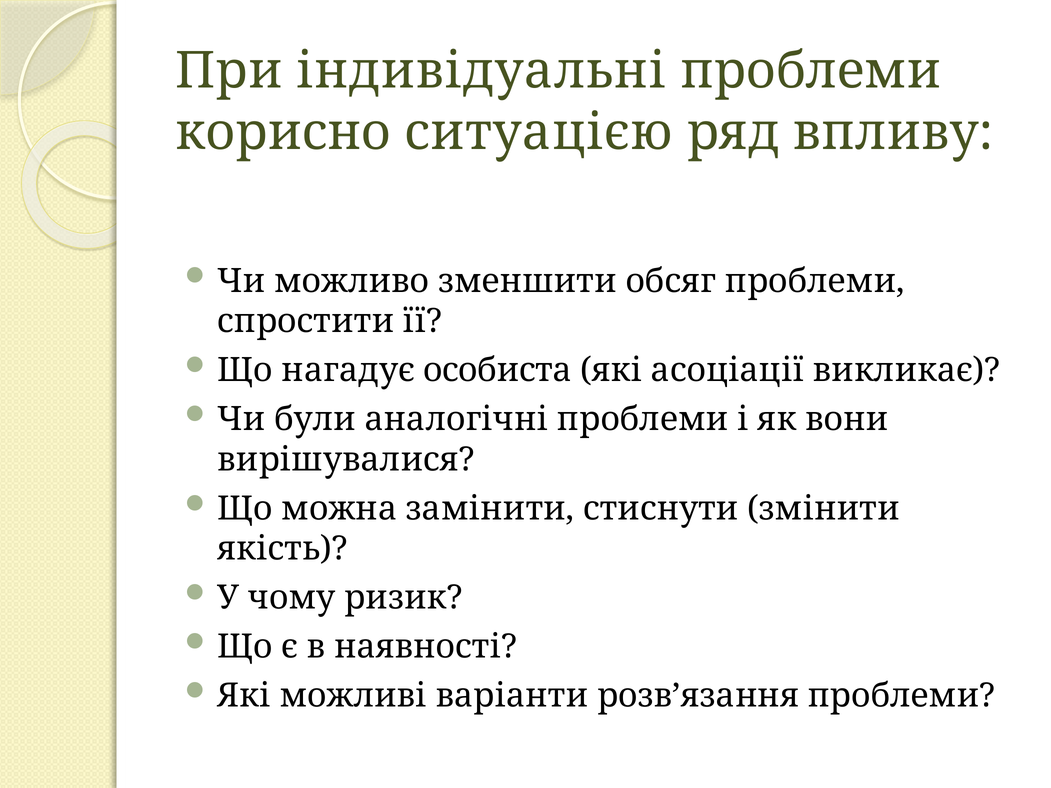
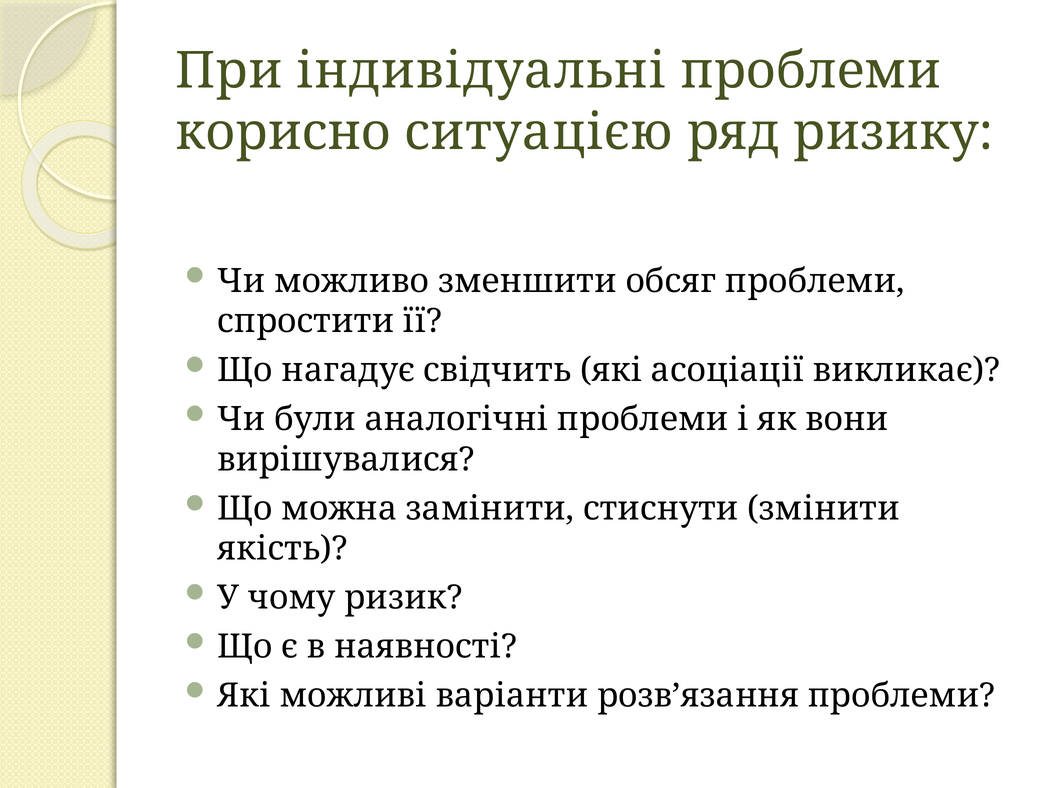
впливу: впливу -> ризику (893, 132)
особиста: особиста -> свідчить (497, 370)
